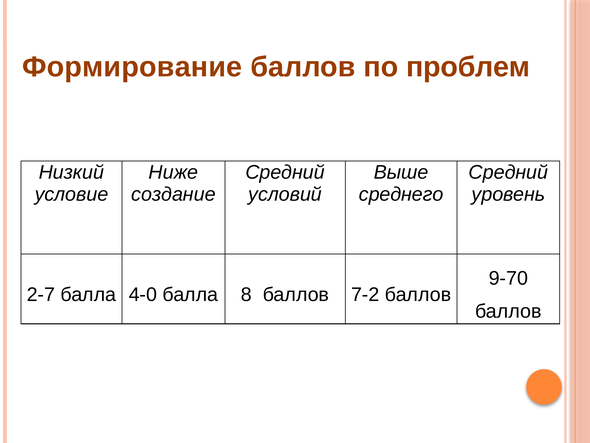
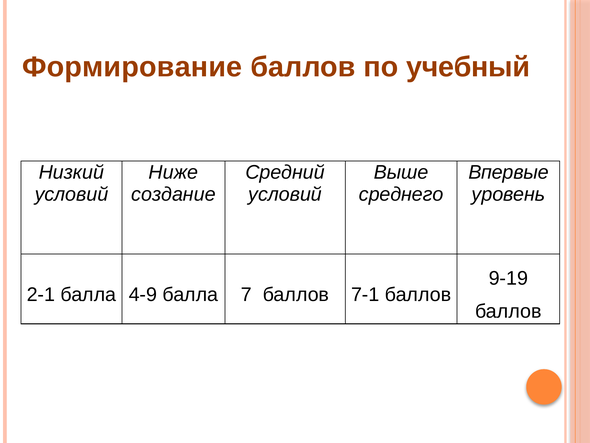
проблем: проблем -> учебный (468, 67)
Средний: Средний -> Впервые (508, 172)
условие: условие -> условий (71, 194)
9-70: 9-70 -> 9-19 (508, 278)
2-7: 2-7 -> 2-1 (41, 294)
4-0: 4-0 -> 4-9 (143, 294)
8: 8 -> 7 (246, 294)
7-2: 7-2 -> 7-1 (365, 294)
